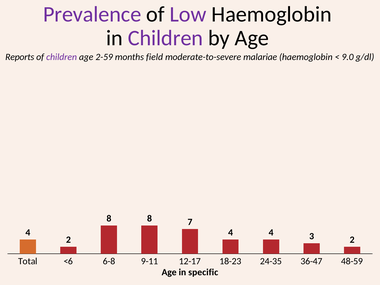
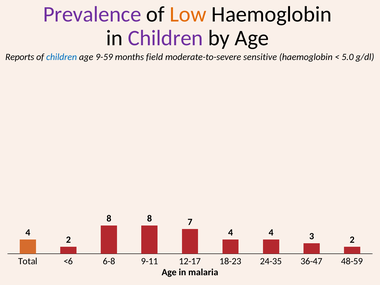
Low colour: purple -> orange (188, 14)
children colour: purple -> blue (62, 57)
2-59: 2-59 -> 9-59 (104, 57)
malariae: malariae -> sensitive (260, 57)
9.0: 9.0 -> 5.0 (348, 57)
specific: specific -> malaria (203, 272)
